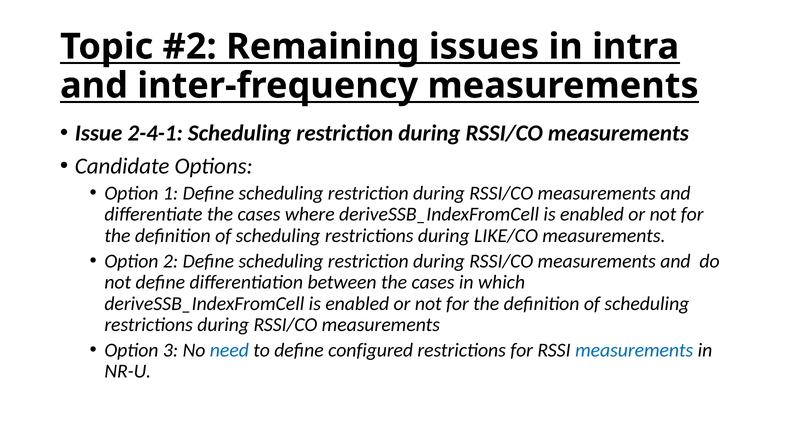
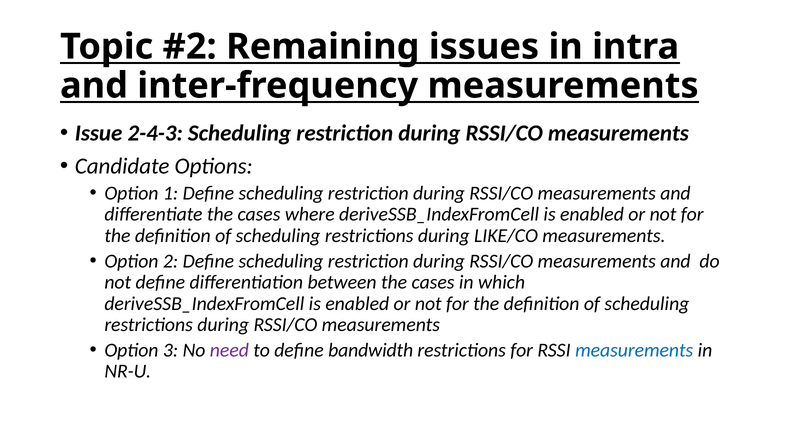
2-4-1: 2-4-1 -> 2-4-3 (155, 133)
need colour: blue -> purple (229, 350)
configured: configured -> bandwidth (371, 350)
